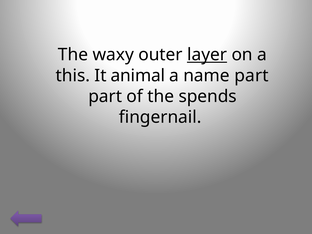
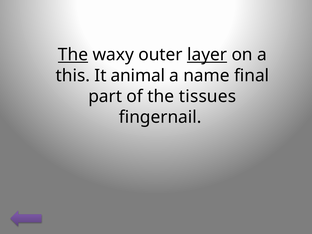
The underline: none -> present (73, 55)
name part: part -> final (252, 76)
spends: spends -> tissues (208, 96)
